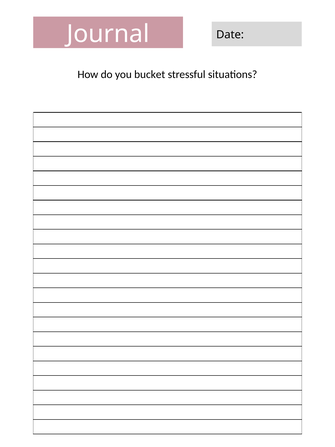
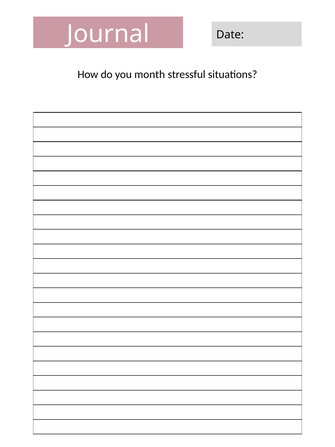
bucket: bucket -> month (150, 74)
